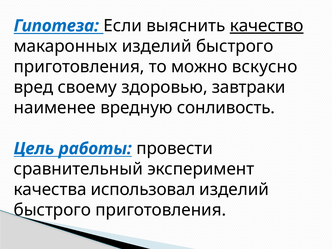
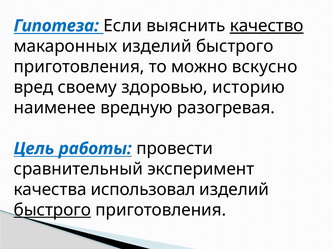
завтраки: завтраки -> историю (248, 87)
сонливость: сонливость -> разогревая (226, 108)
быстрого underline: none -> present (52, 210)
